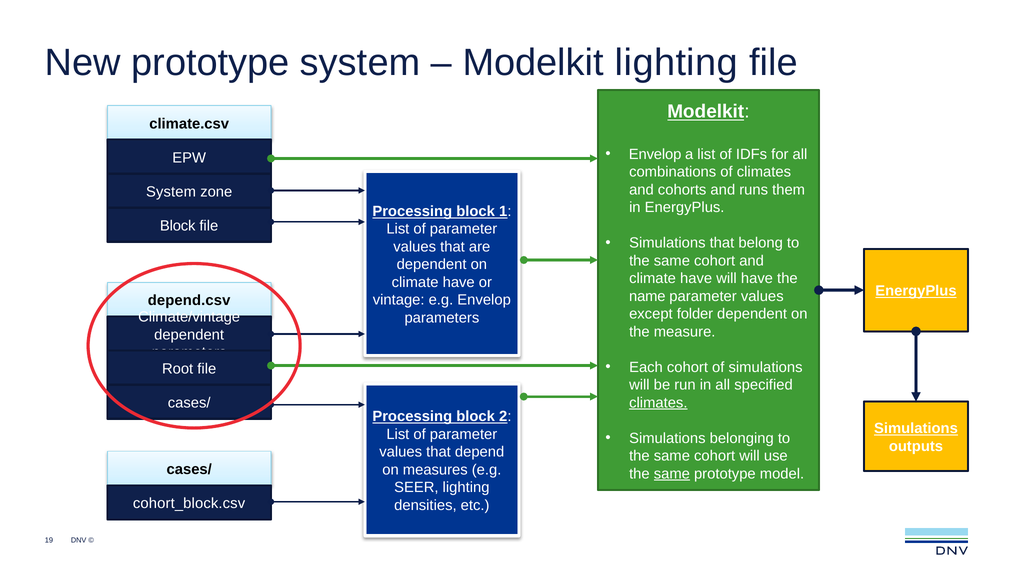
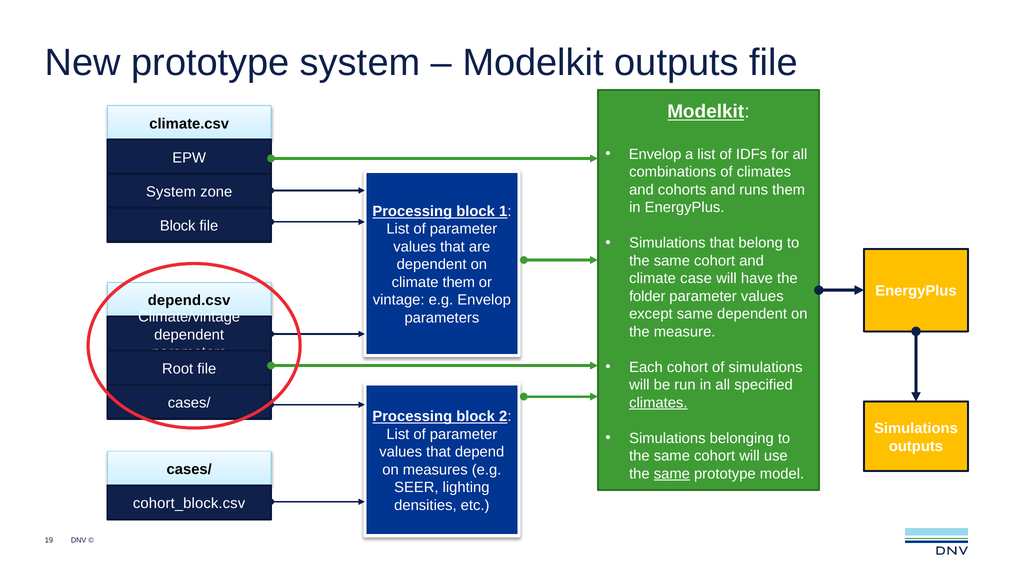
Modelkit lighting: lighting -> outputs (677, 63)
have: have -> case (696, 278)
have: have -> them (459, 282)
EnergyPlus underline: present -> none (916, 291)
name: name -> folder (647, 296)
except folder: folder -> same (695, 314)
Simulations underline: present -> none (916, 428)
